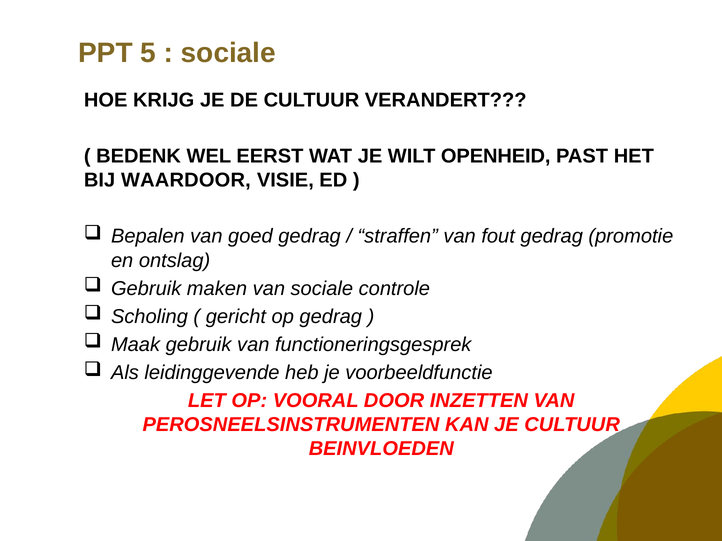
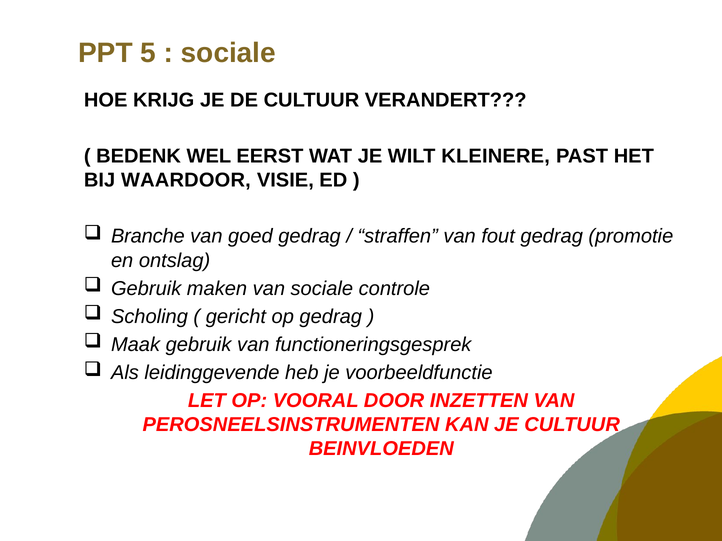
OPENHEID: OPENHEID -> KLEINERE (496, 156)
Bepalen: Bepalen -> Branche (148, 237)
